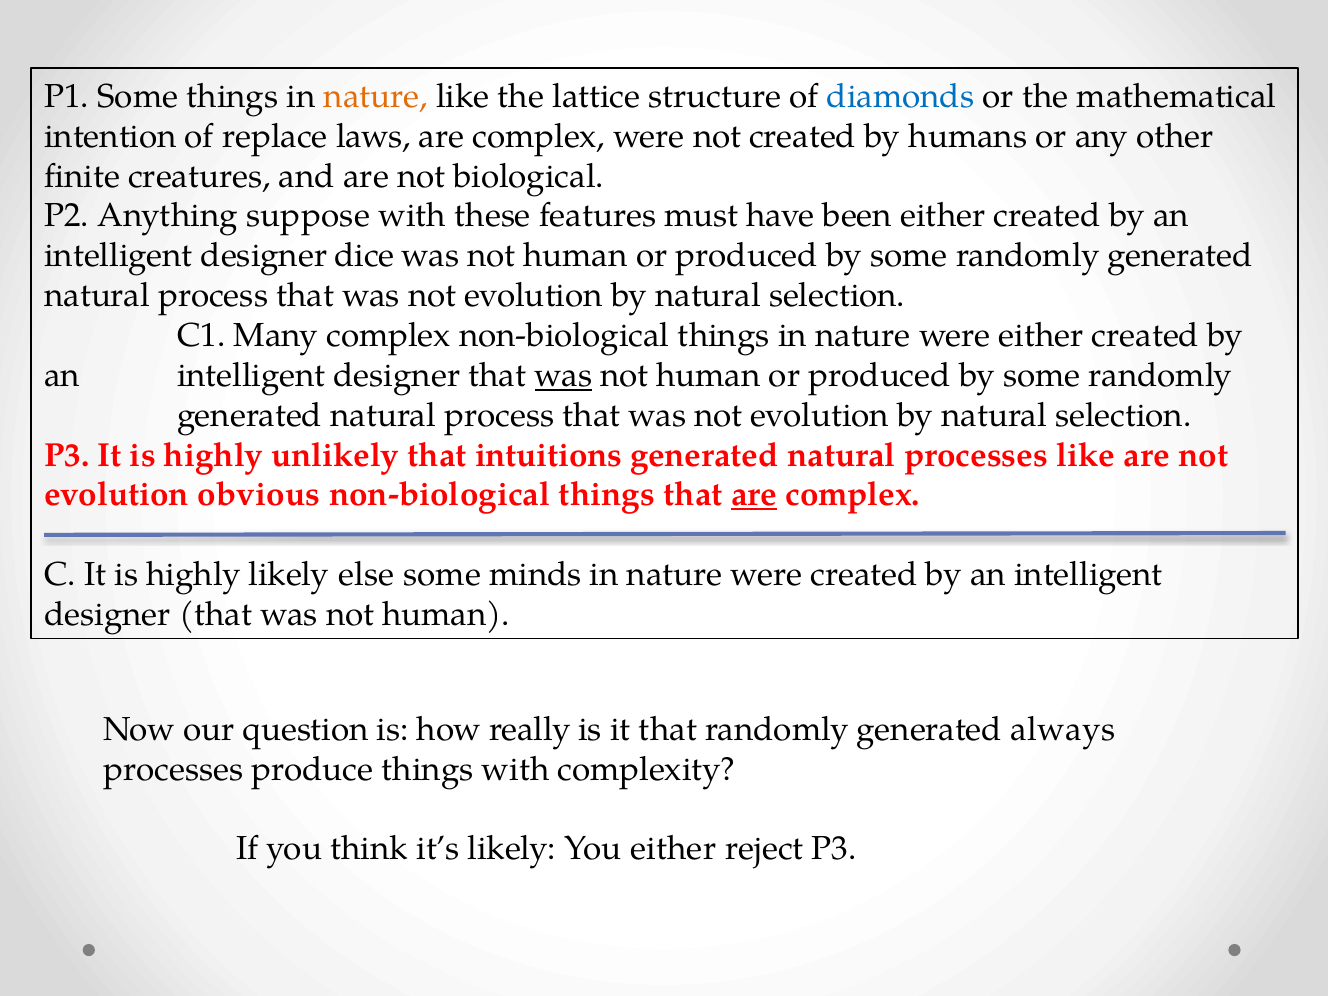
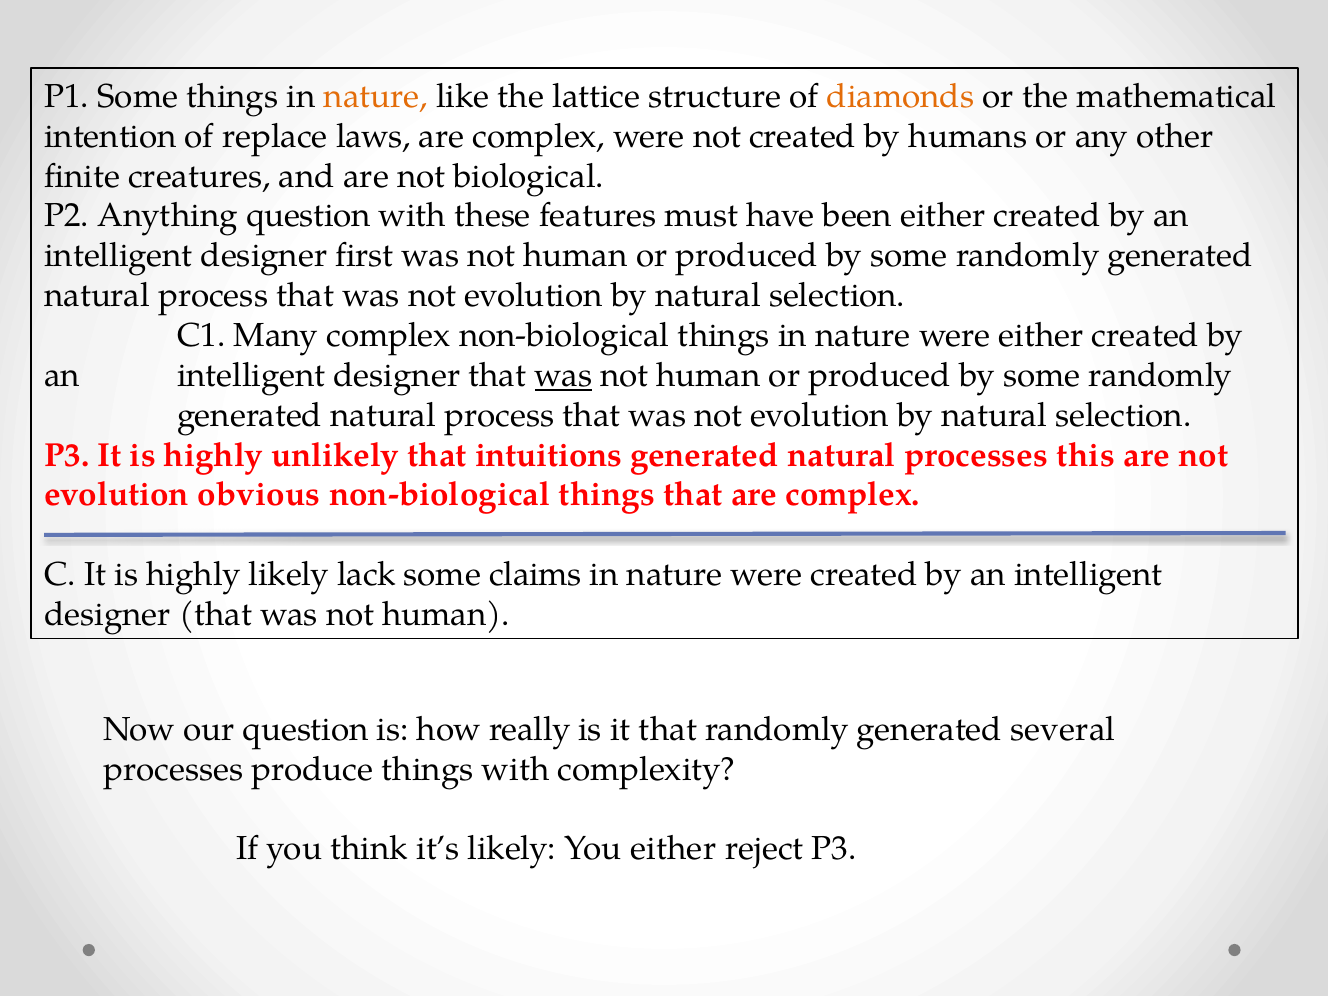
diamonds colour: blue -> orange (901, 96)
Anything suppose: suppose -> question (308, 216)
dice: dice -> first (365, 256)
processes like: like -> this (1086, 455)
are underline: present -> none (754, 495)
else: else -> lack (367, 575)
minds: minds -> claims (536, 575)
always: always -> several (1063, 729)
